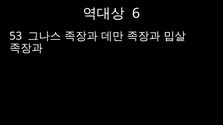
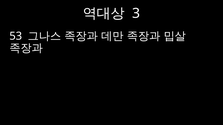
6: 6 -> 3 (136, 13)
